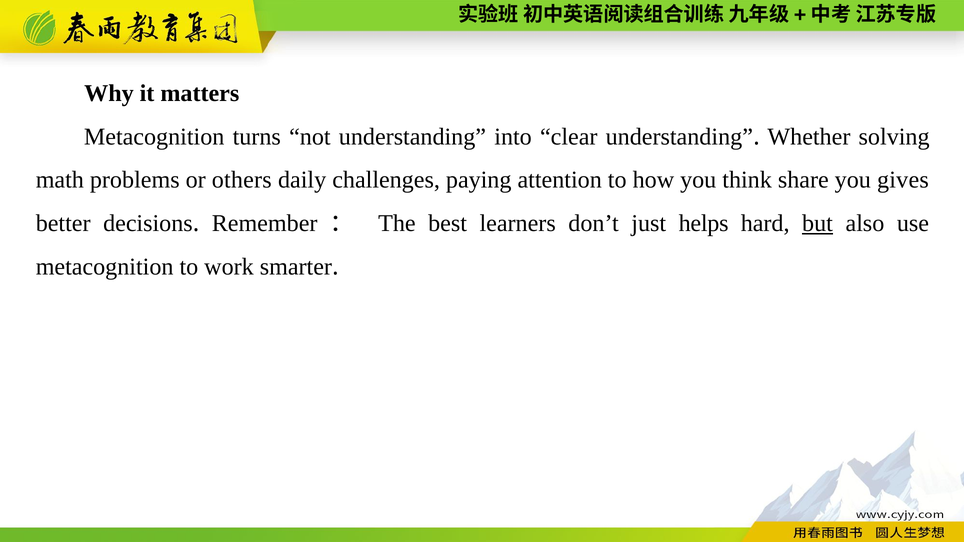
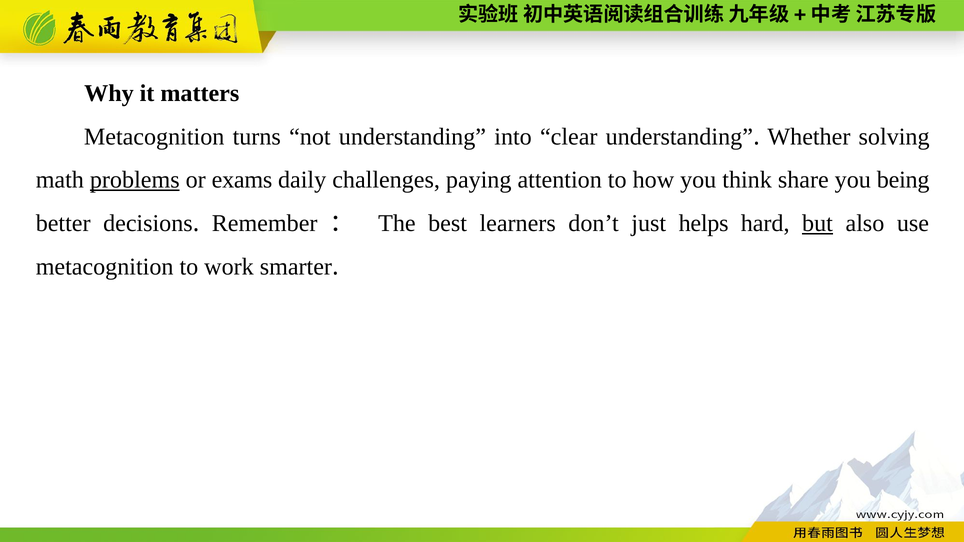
problems underline: none -> present (135, 180)
others: others -> exams (242, 180)
gives: gives -> being (903, 180)
